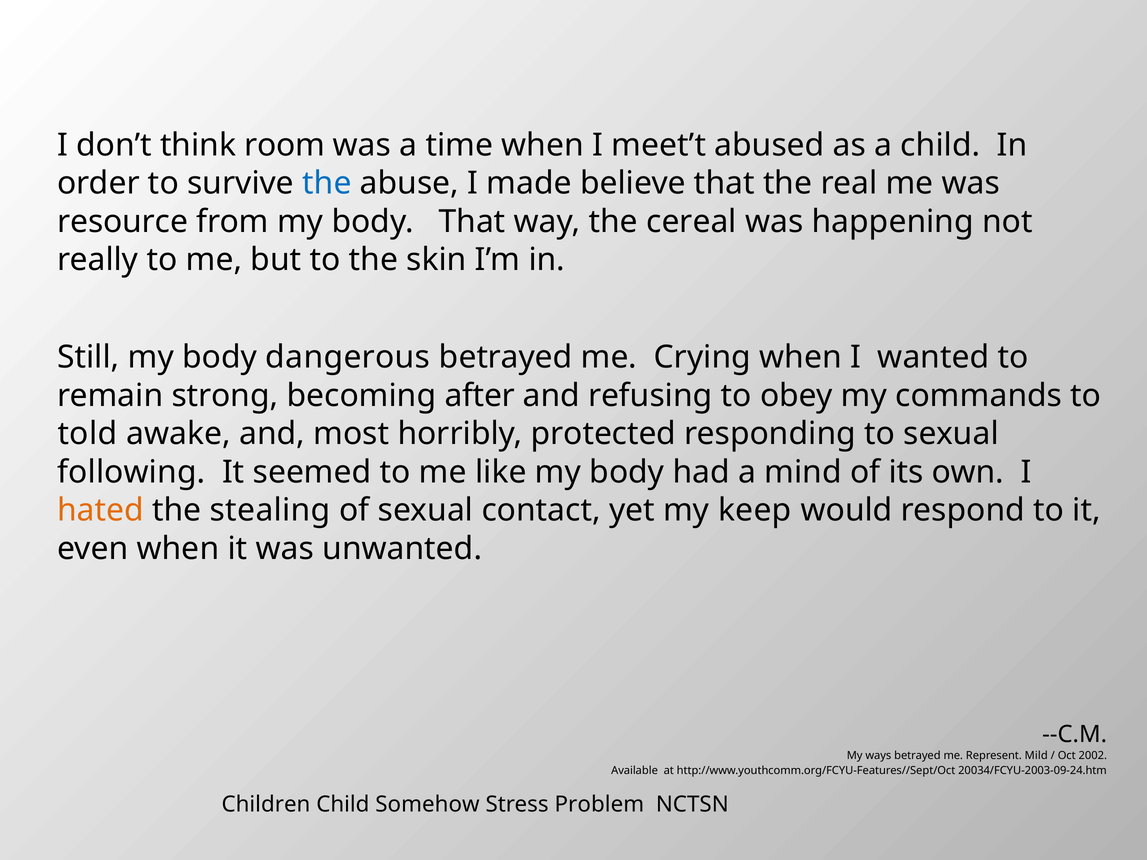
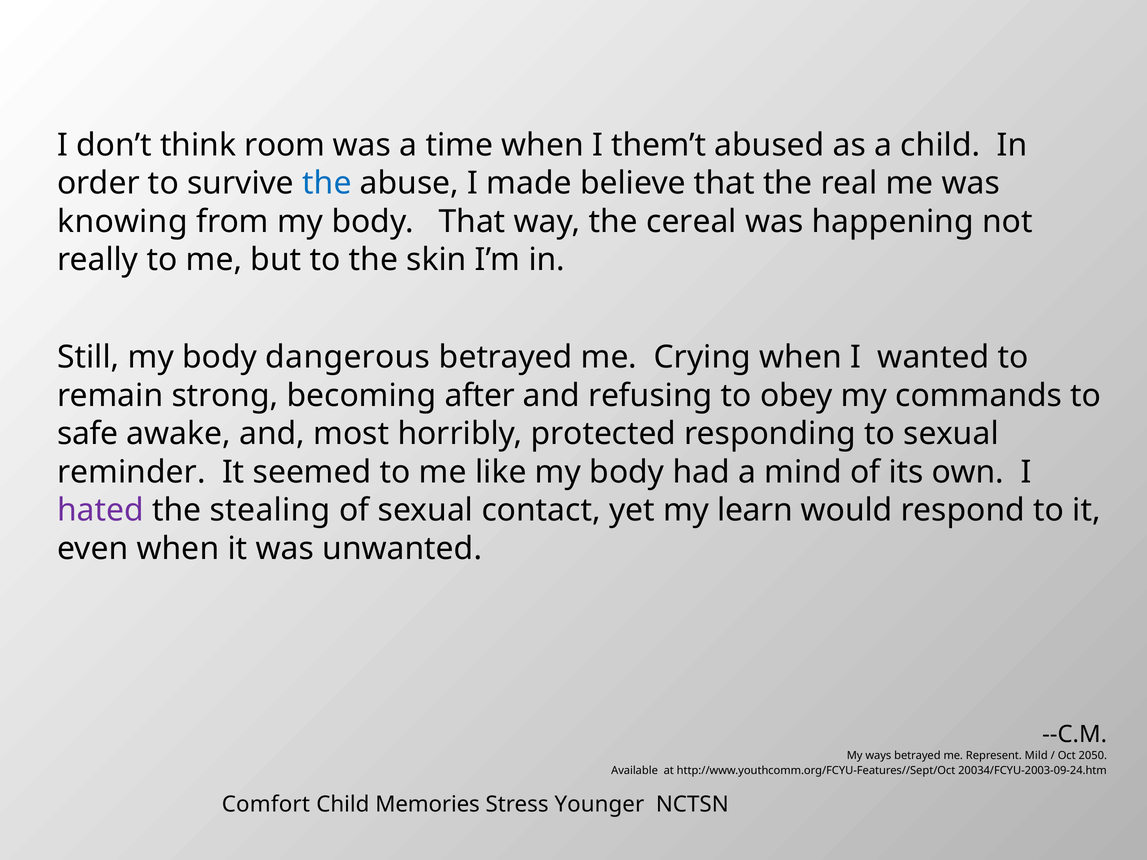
meet’t: meet’t -> them’t (659, 145)
resource: resource -> knowing (122, 222)
told: told -> safe (88, 434)
following: following -> reminder (131, 472)
hated colour: orange -> purple (101, 510)
keep: keep -> learn (755, 510)
2002: 2002 -> 2050 (1093, 756)
Children: Children -> Comfort (266, 804)
Somehow: Somehow -> Memories (428, 804)
Problem: Problem -> Younger (599, 804)
